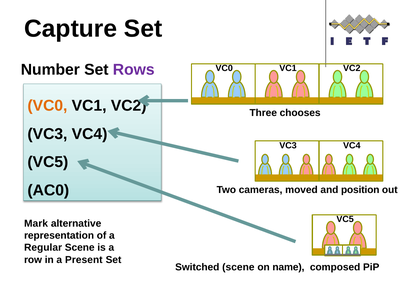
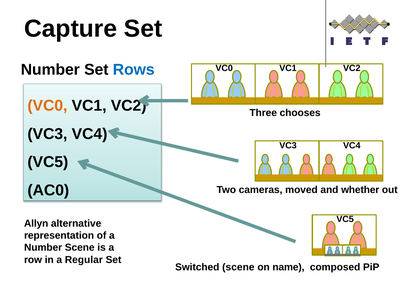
Rows colour: purple -> blue (134, 70)
position: position -> whether (360, 190)
Mark: Mark -> Allyn (36, 224)
Regular: Regular -> Number (43, 248)
Present: Present -> Regular (84, 260)
